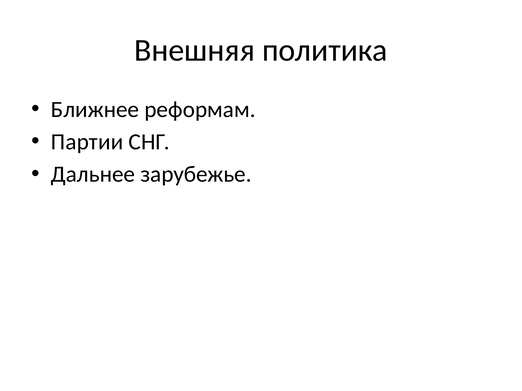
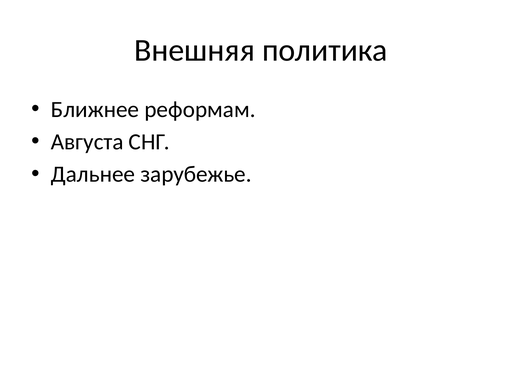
Партии: Партии -> Августа (87, 142)
